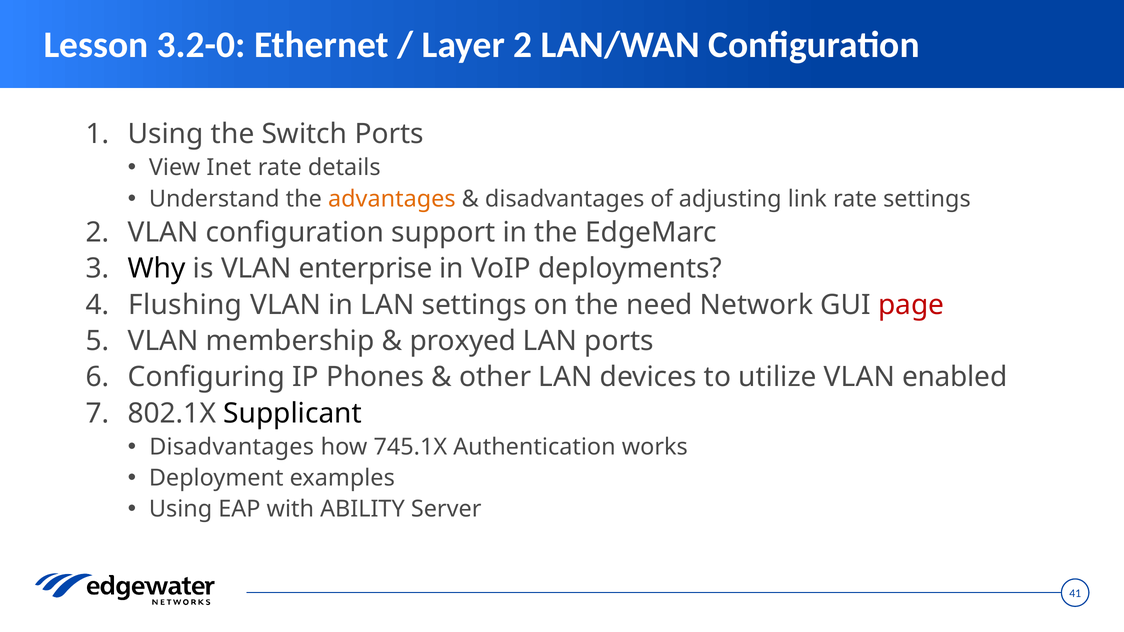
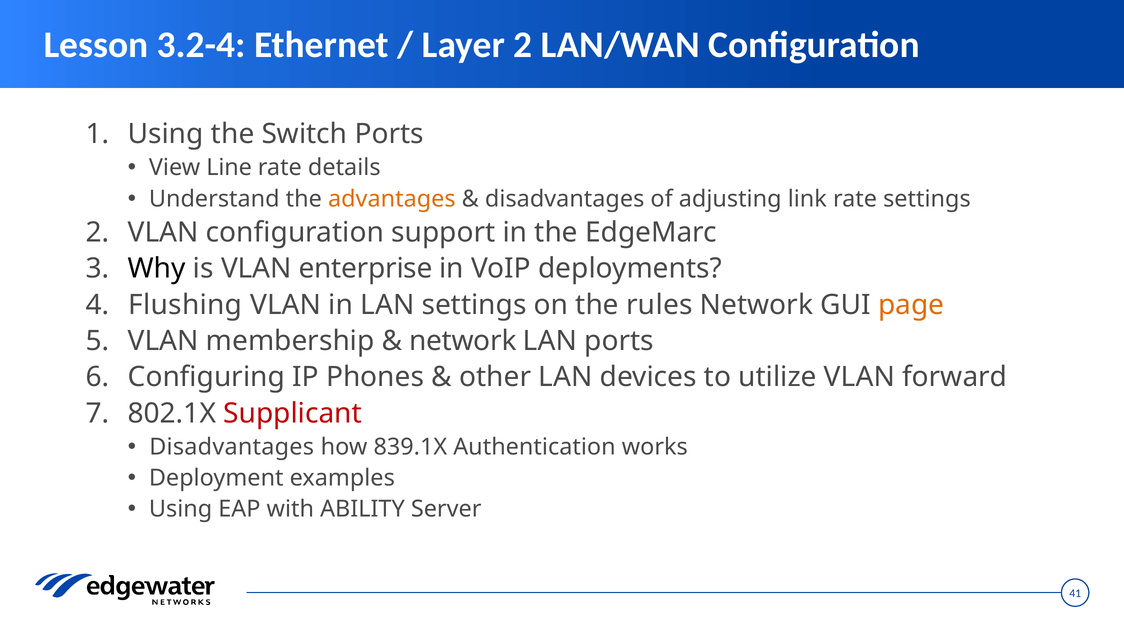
3.2-0: 3.2-0 -> 3.2-4 (201, 45)
Inet: Inet -> Line (229, 168)
need: need -> rules (659, 305)
page colour: red -> orange (911, 305)
proxyed: proxyed -> network (463, 341)
enabled: enabled -> forward (955, 377)
Supplicant colour: black -> red (293, 413)
745.1X: 745.1X -> 839.1X (410, 447)
